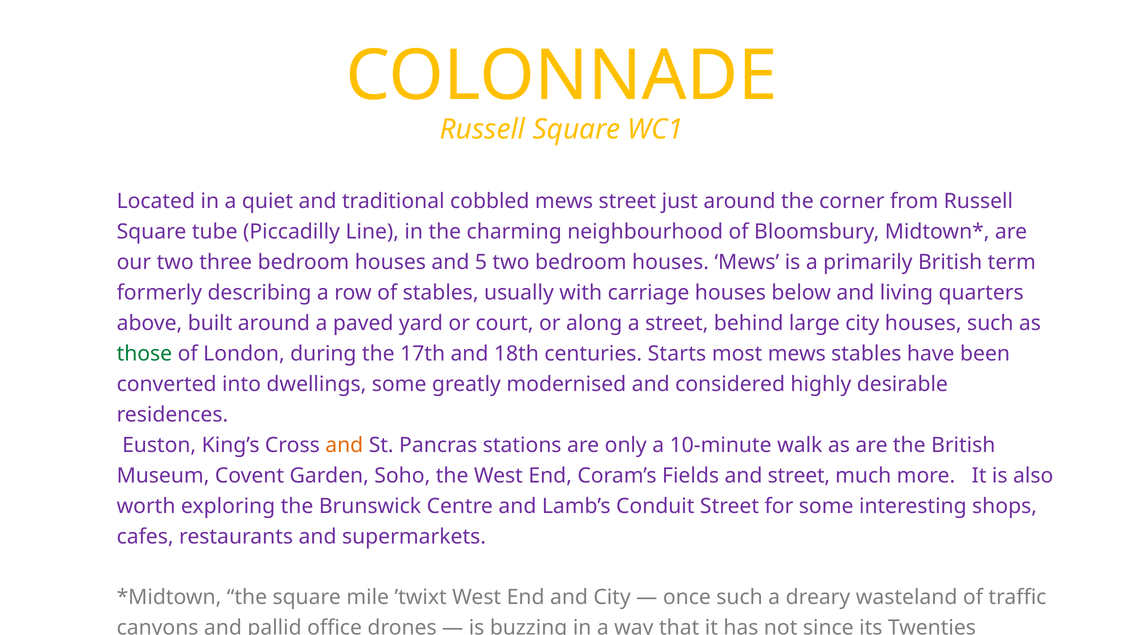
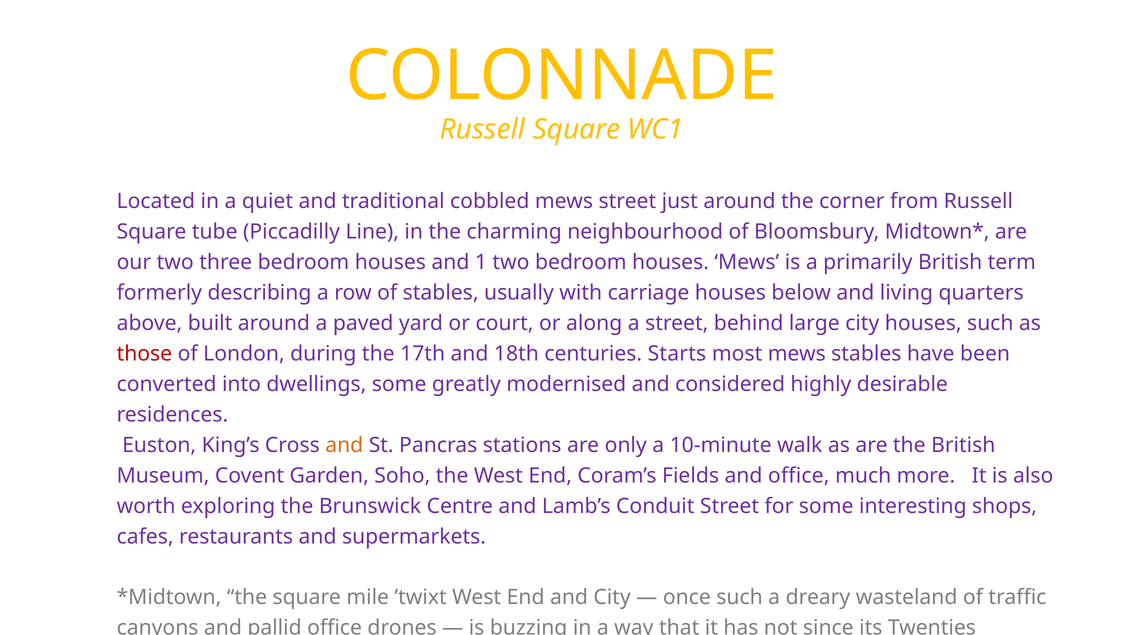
5: 5 -> 1 (481, 262)
those colour: green -> red (144, 354)
and street: street -> office (799, 476)
